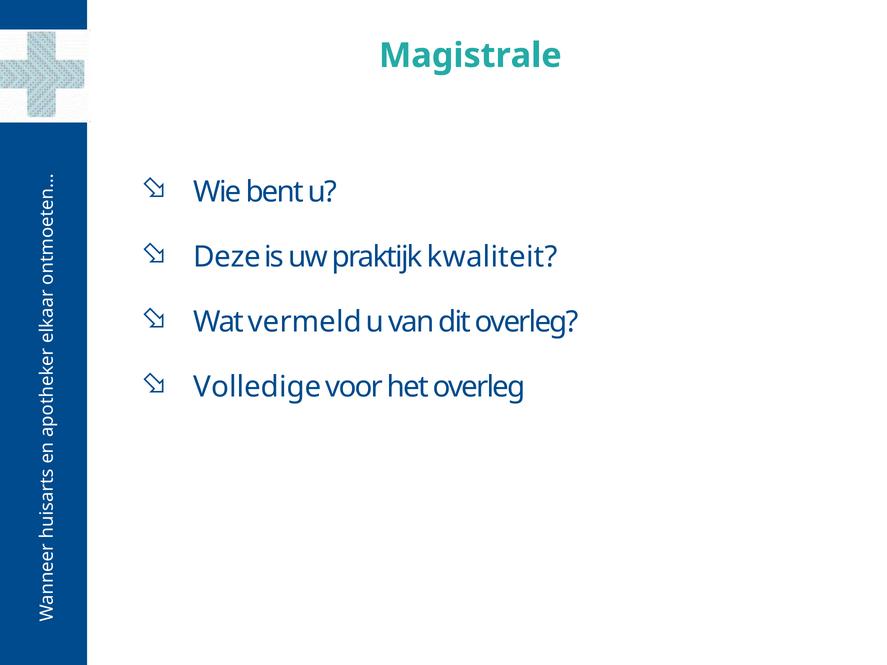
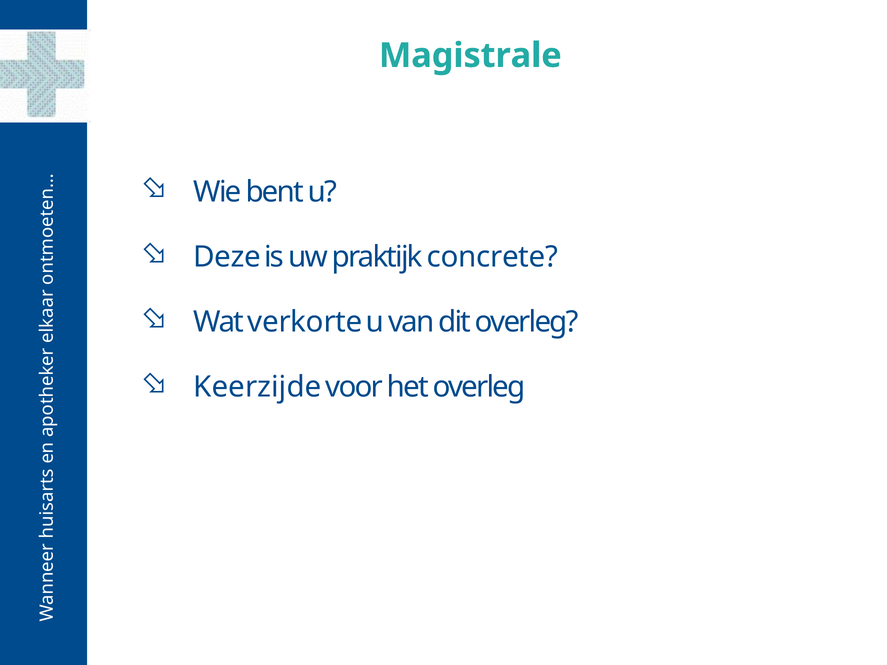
kwaliteit: kwaliteit -> concrete (492, 257)
vermeld: vermeld -> verkorte (305, 322)
Volledige: Volledige -> Keerzijde (257, 387)
